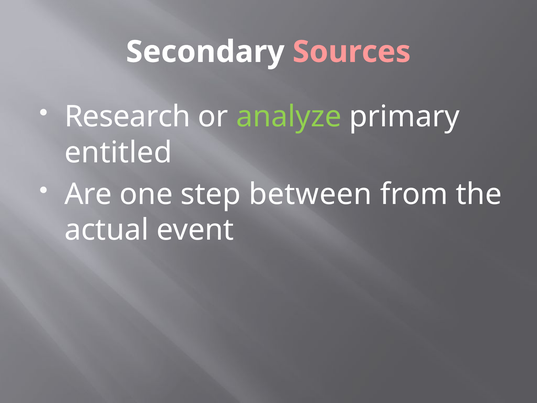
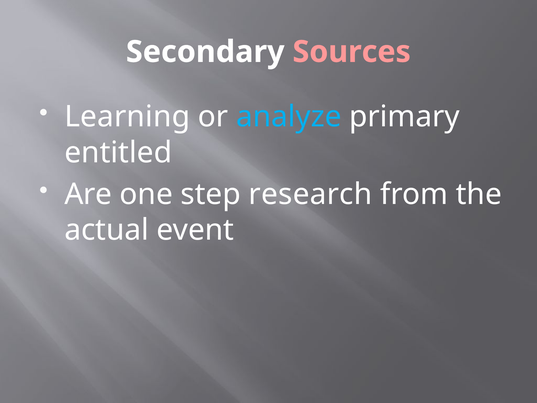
Research: Research -> Learning (127, 117)
analyze colour: light green -> light blue (289, 117)
between: between -> research (310, 194)
